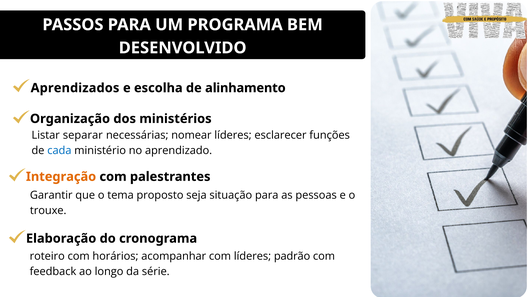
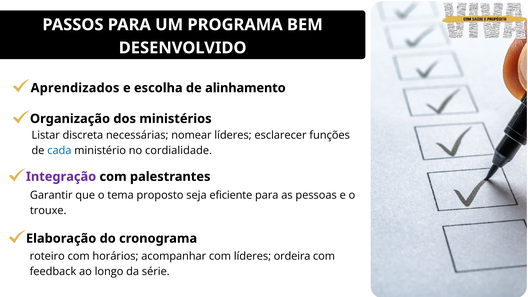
separar: separar -> discreta (83, 135)
aprendizado: aprendizado -> cordialidade (179, 151)
Integração colour: orange -> purple (61, 177)
situação: situação -> eficiente (231, 195)
padrão: padrão -> ordeira (292, 256)
